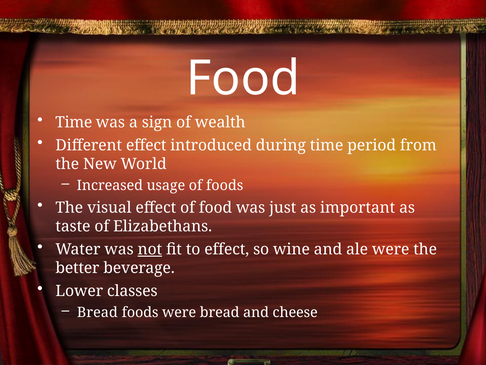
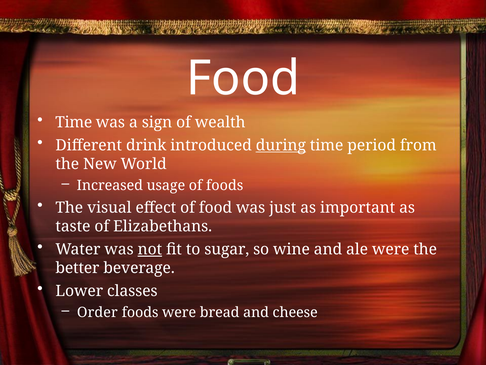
Different effect: effect -> drink (146, 145)
during underline: none -> present (281, 145)
to effect: effect -> sugar (227, 249)
Bread: Bread -> Order (97, 312)
